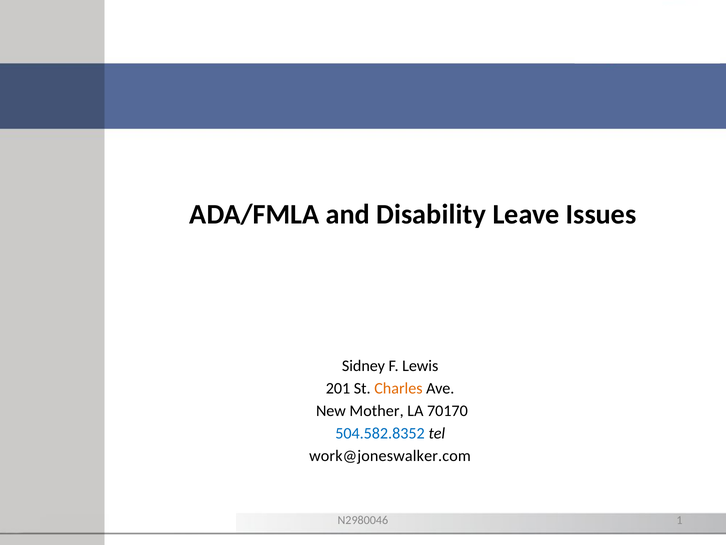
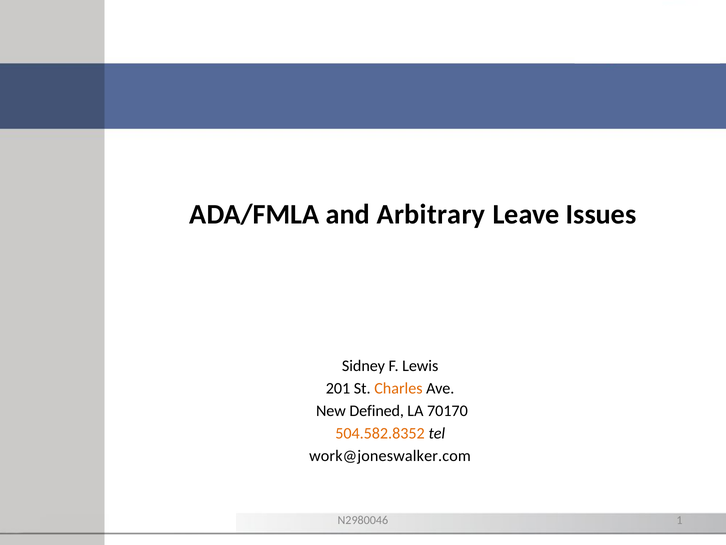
Disability: Disability -> Arbitrary (431, 214)
Mother: Mother -> Defined (377, 411)
504.582.8352 colour: blue -> orange (380, 433)
